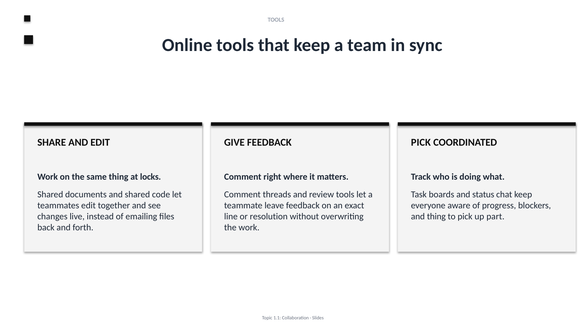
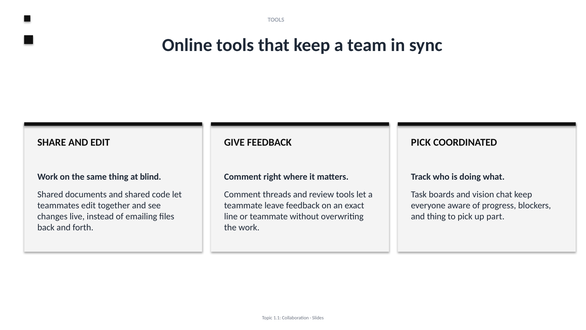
locks: locks -> blind (151, 177)
status: status -> vision (483, 194)
or resolution: resolution -> teammate (269, 216)
